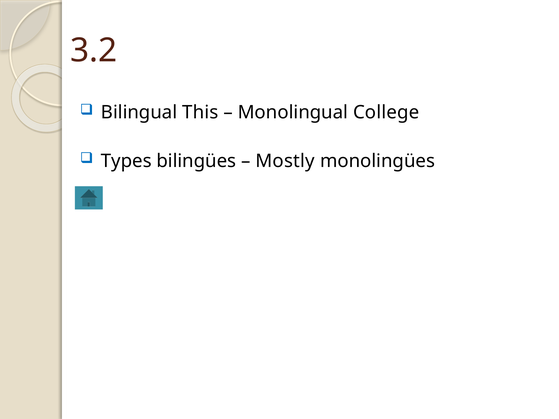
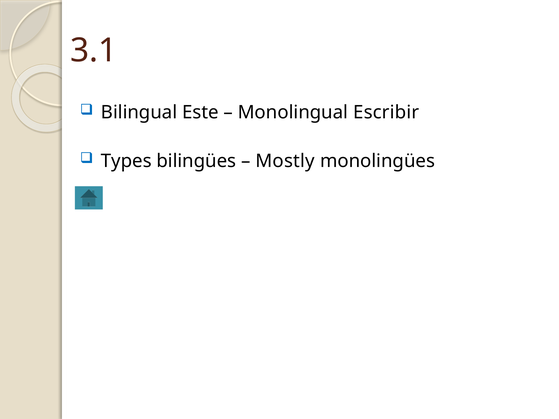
3.2: 3.2 -> 3.1 (94, 50)
This: This -> Este (200, 113)
College: College -> Escribir (386, 113)
